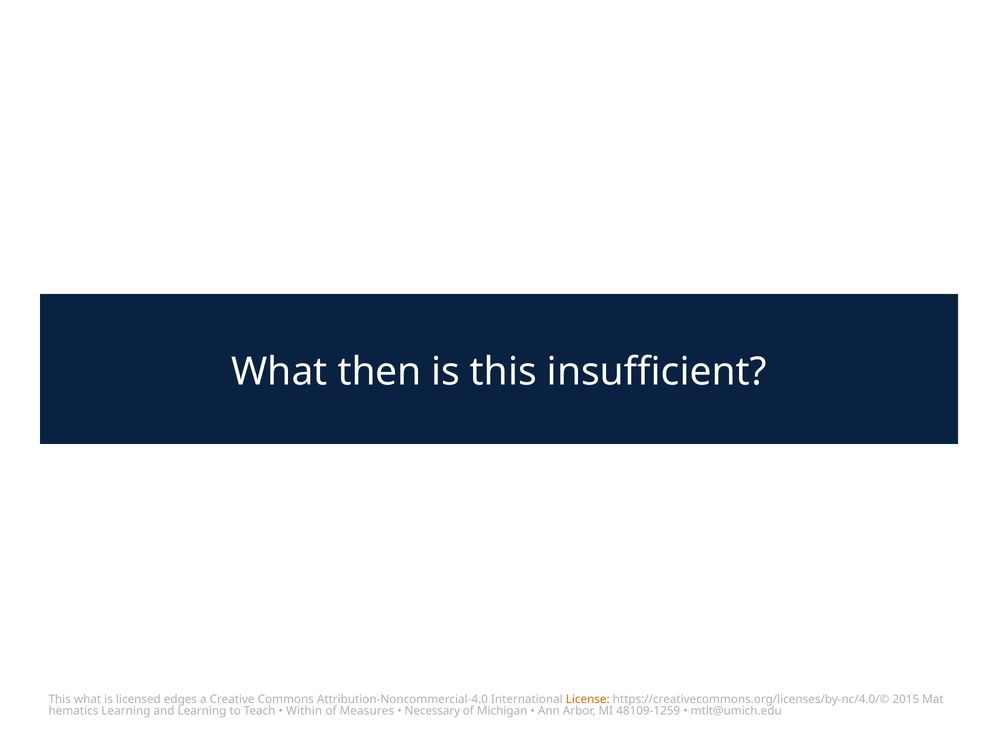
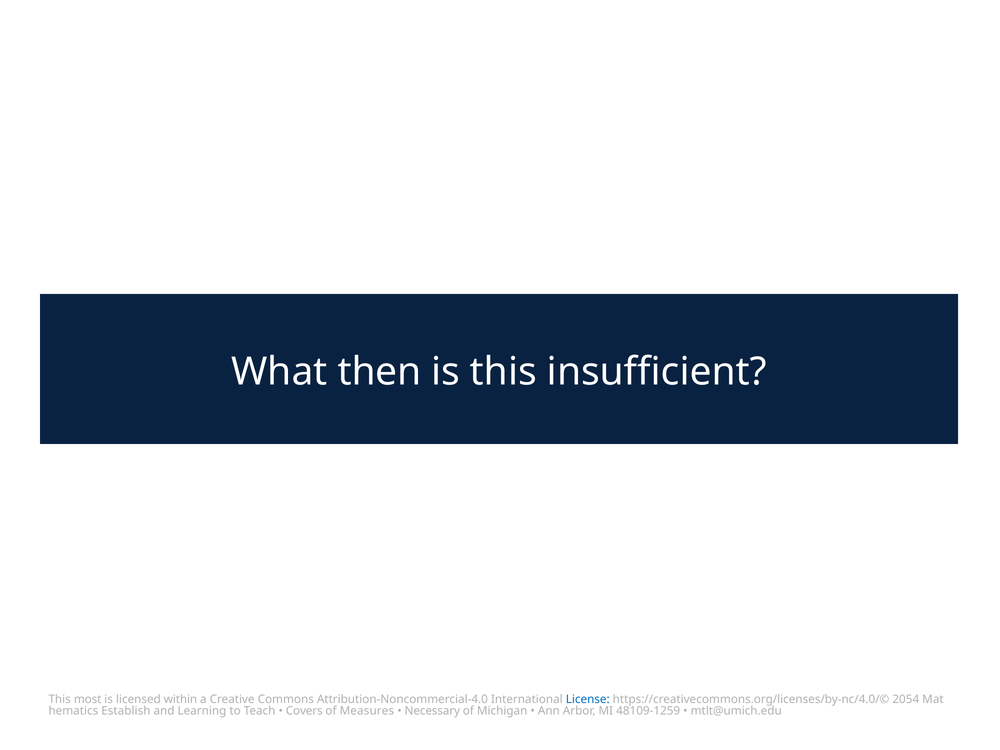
This what: what -> most (88, 700)
edges: edges -> within (180, 700)
License colour: orange -> blue (588, 700)
2015: 2015 -> 2054 (906, 700)
Learning: Learning -> Establish (126, 711)
Within: Within -> Covers (304, 711)
